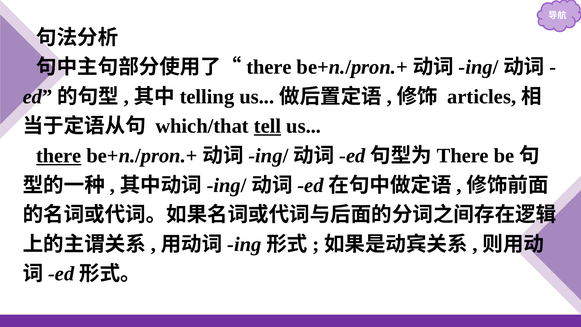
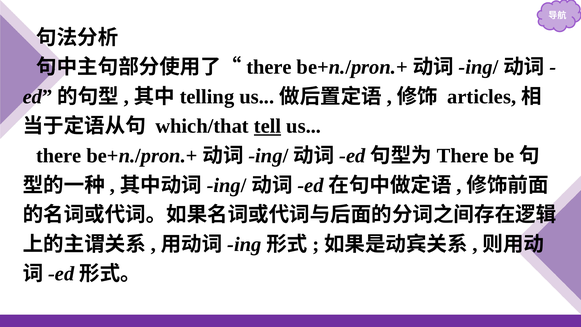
there underline: present -> none (59, 156)
